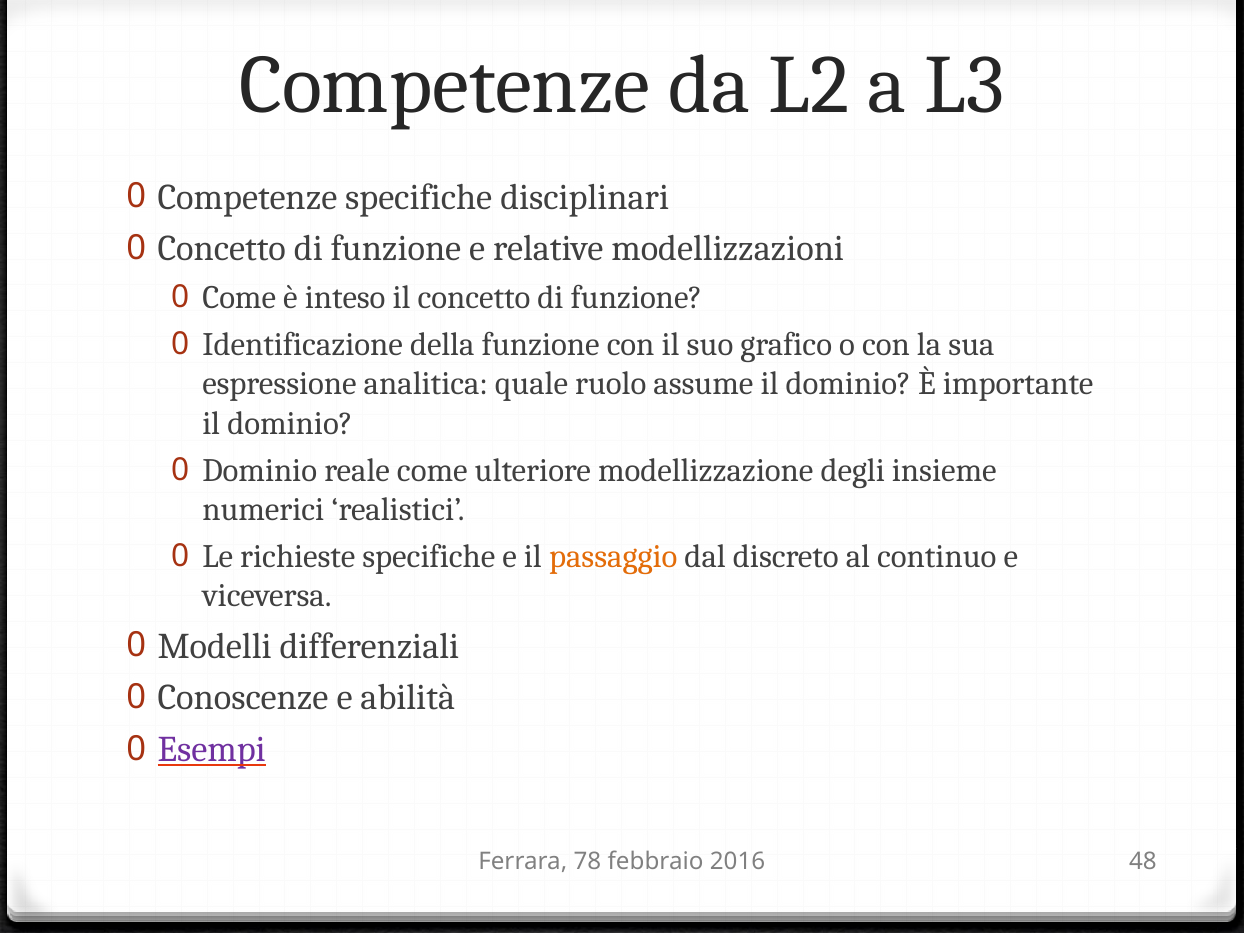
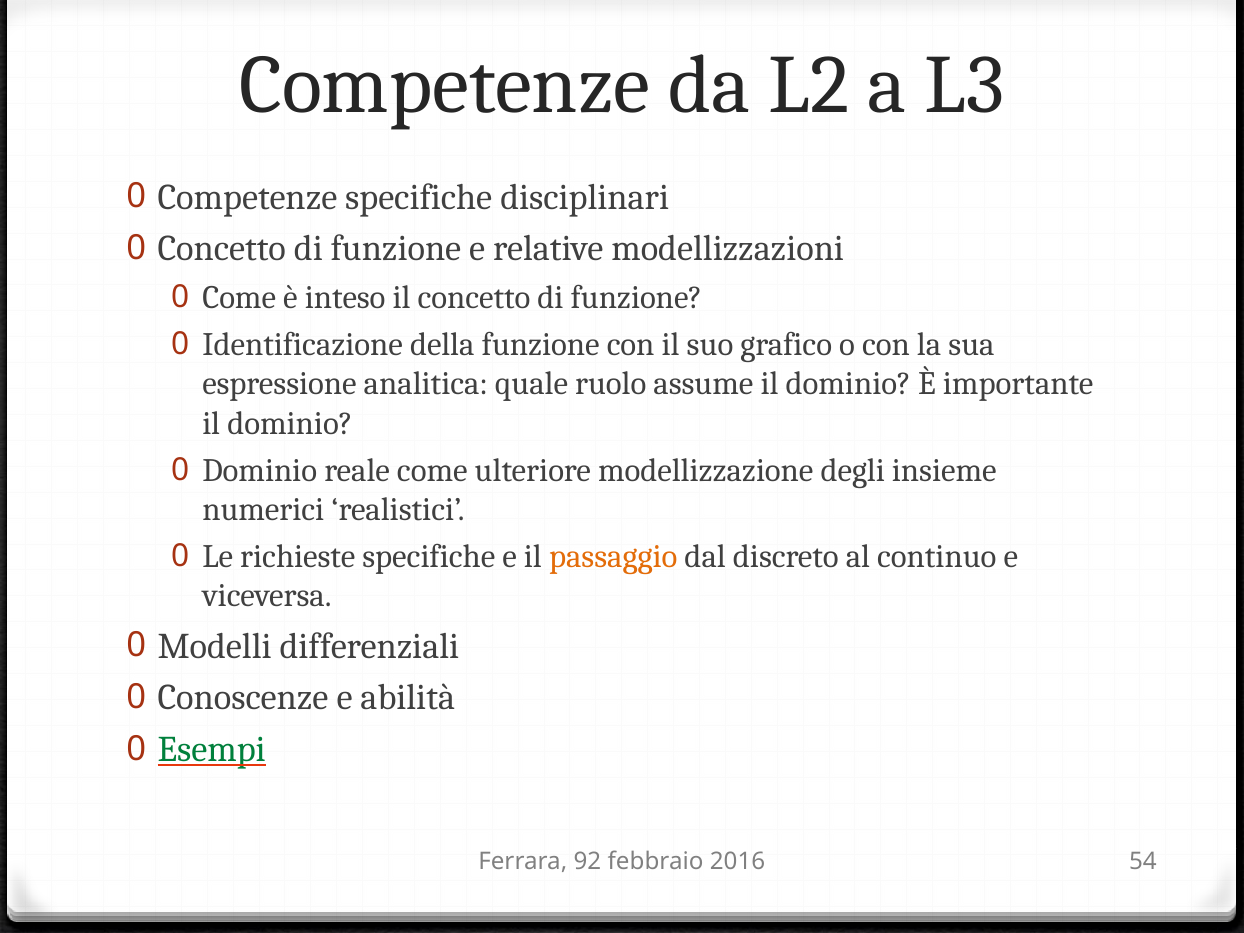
Esempi colour: purple -> green (212, 750)
78: 78 -> 92 (587, 861)
48: 48 -> 54 (1143, 861)
